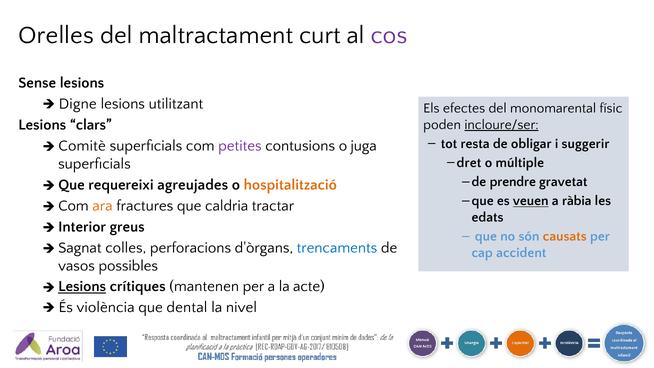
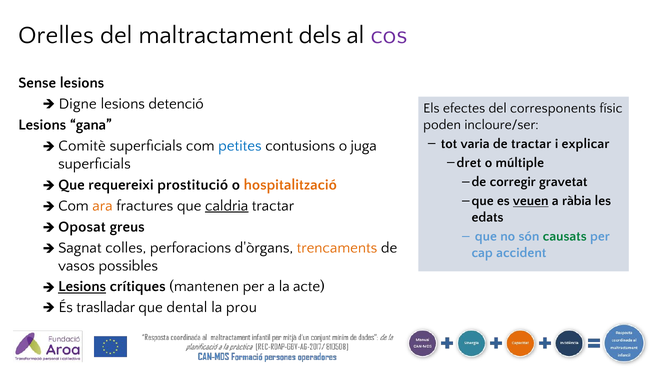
curt: curt -> dels (320, 35)
monomarental: monomarental -> corresponents (553, 108)
utilitzant: utilitzant -> detenció (176, 104)
clars: clars -> gana (91, 125)
incloure/ser underline: present -> none (502, 125)
resta: resta -> varia (475, 144)
de obligar: obligar -> tractar (531, 144)
suggerir: suggerir -> explicar (586, 144)
petites colour: purple -> blue (240, 146)
prendre: prendre -> corregir (513, 182)
agreujades: agreujades -> prostitució (193, 185)
caldria underline: none -> present (227, 206)
Interior: Interior -> Oposat (82, 227)
causats colour: orange -> green (565, 236)
trencaments colour: blue -> orange (337, 247)
violència: violència -> traslladar (106, 307)
nivel: nivel -> prou (241, 307)
